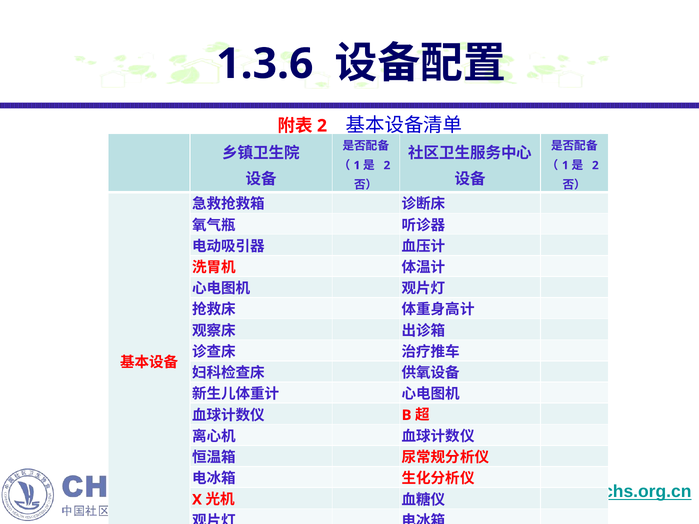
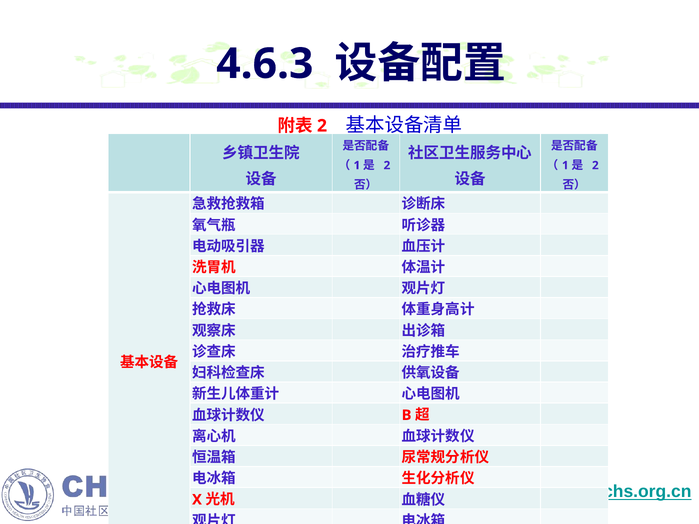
1.3.6: 1.3.6 -> 4.6.3 (265, 64)
